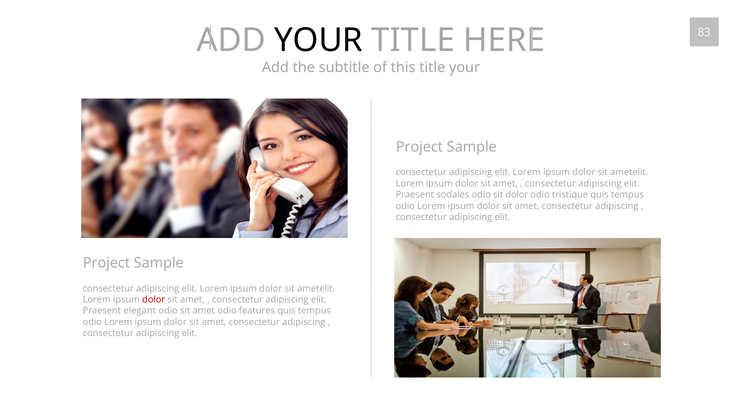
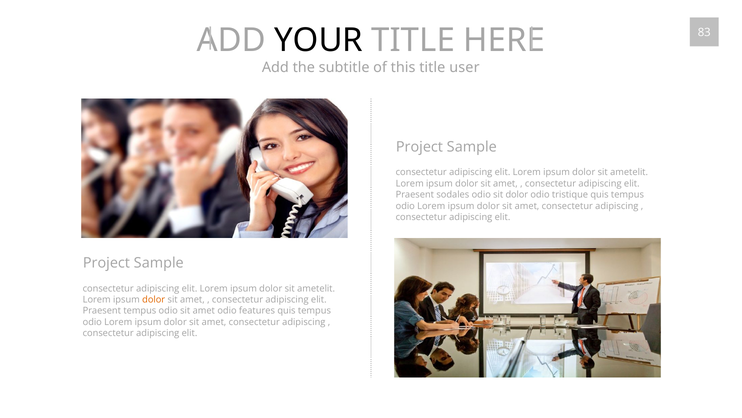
title your: your -> user (464, 67)
dolor colour: red -> orange (154, 299)
Praesent elegant: elegant -> tempus (140, 310)
